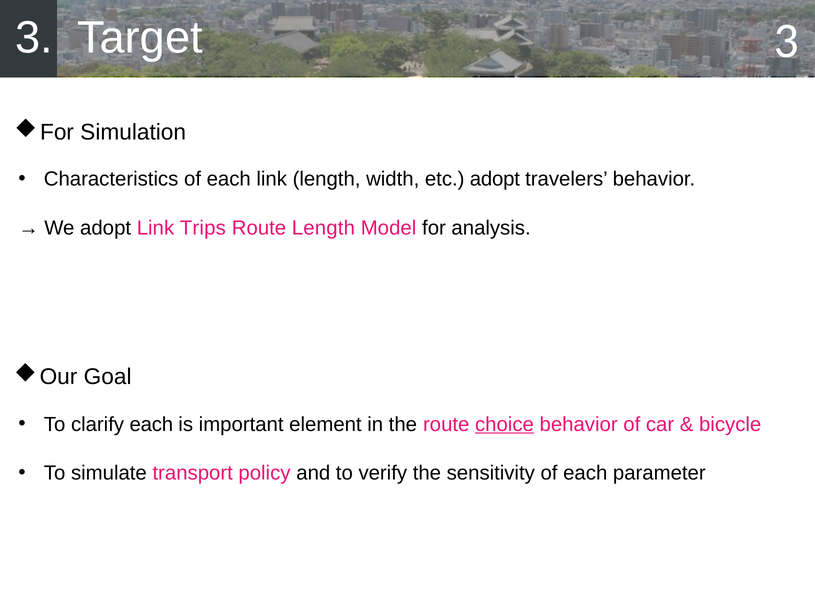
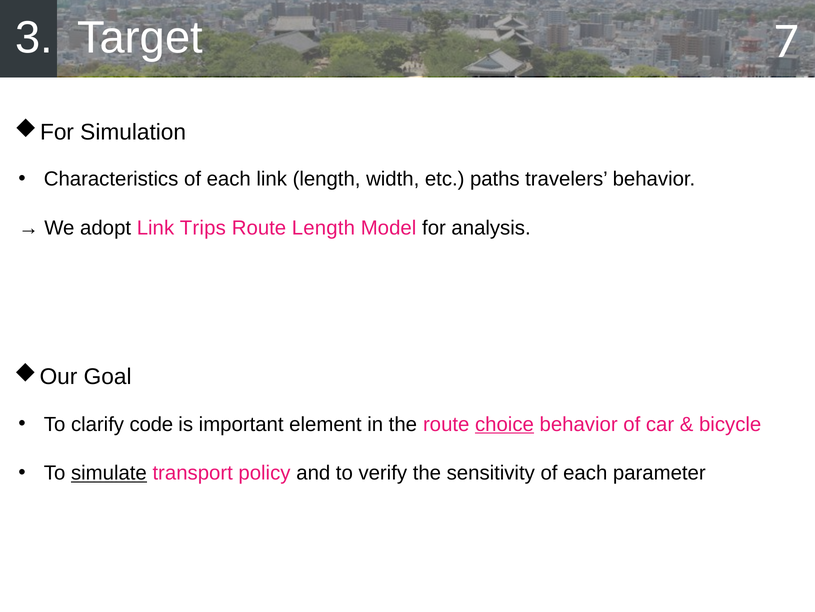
Target 3: 3 -> 7 (786, 41)
etc adopt: adopt -> paths (495, 179)
clarify each: each -> code (151, 424)
simulate underline: none -> present (109, 473)
